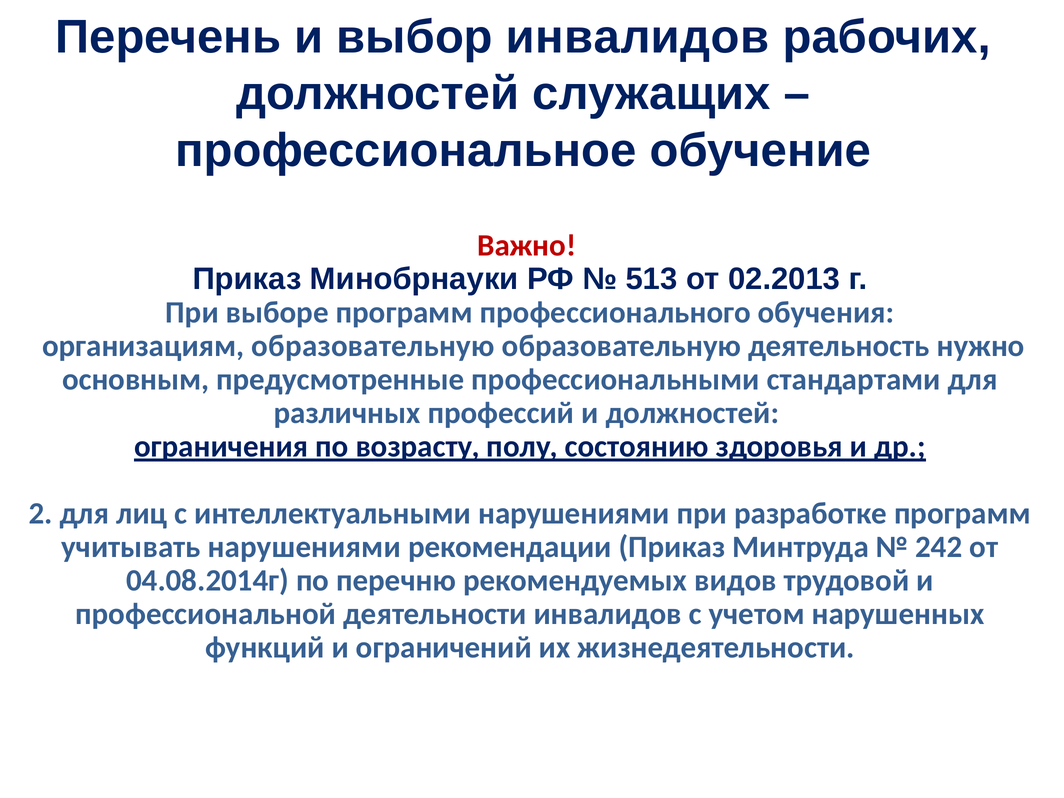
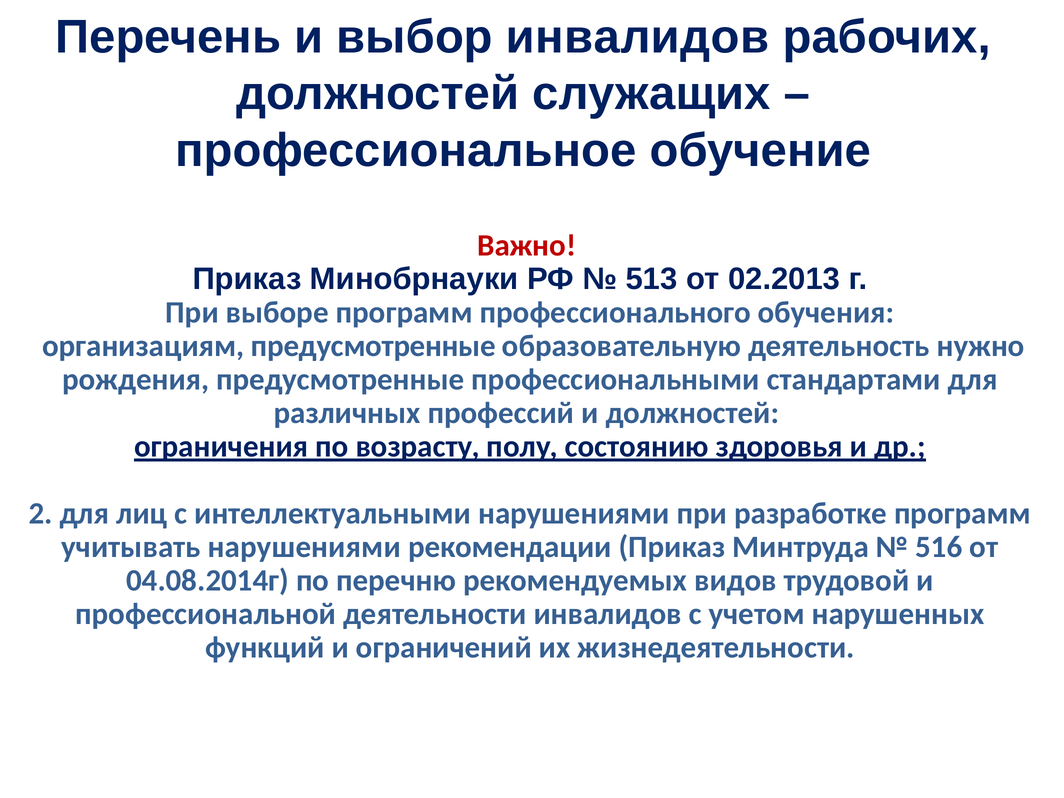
организациям образовательную: образовательную -> предусмотренные (373, 346)
основным: основным -> рождения (136, 379)
242: 242 -> 516 (939, 547)
